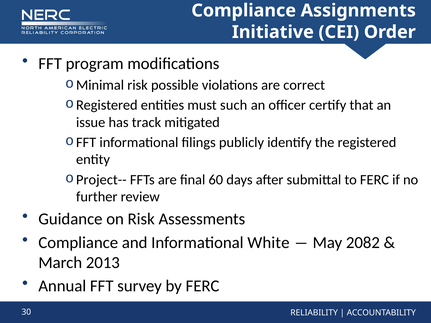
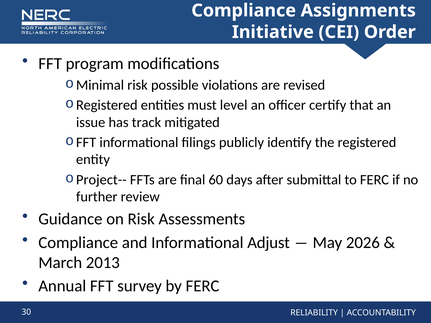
correct: correct -> revised (304, 85)
such: such -> level (234, 105)
White: White -> Adjust (269, 243)
2082: 2082 -> 2026 (363, 243)
